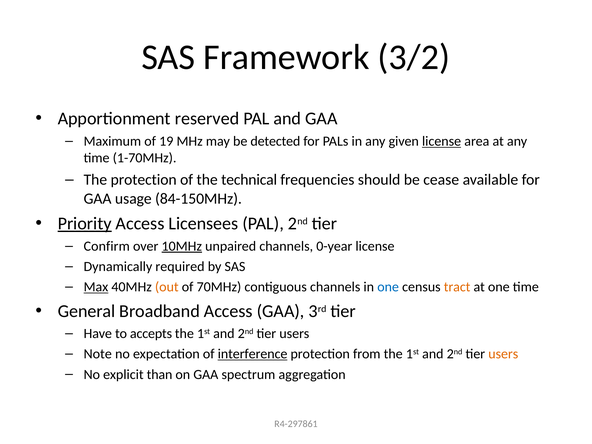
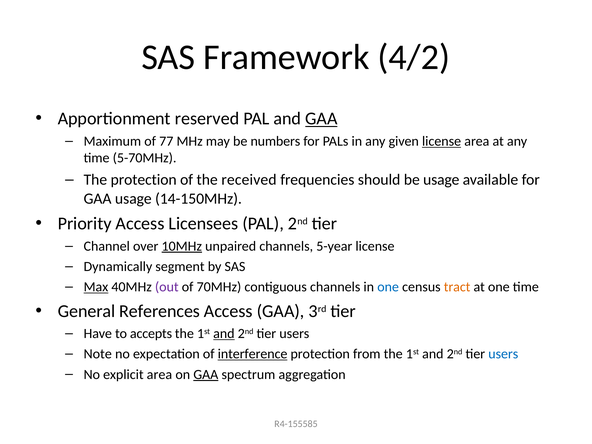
3/2: 3/2 -> 4/2 (414, 57)
GAA underline: none -> present (321, 119)
19: 19 -> 77 (166, 141)
detected: detected -> numbers (275, 141)
1-70MHz: 1-70MHz -> 5-70MHz (145, 158)
technical: technical -> received (249, 180)
be cease: cease -> usage (441, 180)
84-150MHz: 84-150MHz -> 14-150MHz (199, 199)
Priority underline: present -> none (85, 224)
Confirm: Confirm -> Channel (107, 246)
0-year: 0-year -> 5-year (334, 246)
required: required -> segment (180, 267)
out colour: orange -> purple (167, 287)
Broadband: Broadband -> References (160, 311)
and underline: none -> present (224, 334)
users colour: orange -> blue (503, 354)
explicit than: than -> area (159, 374)
GAA underline: none -> present (206, 374)
R4-297861: R4-297861 -> R4-155585 (296, 424)
